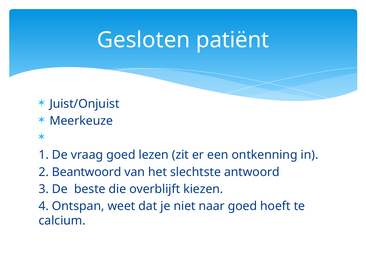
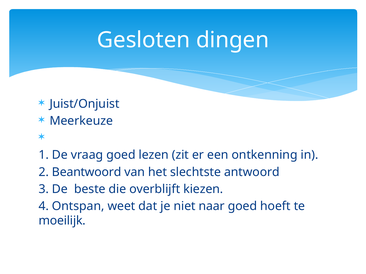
patiënt: patiënt -> dingen (233, 40)
calcium: calcium -> moeilijk (62, 221)
